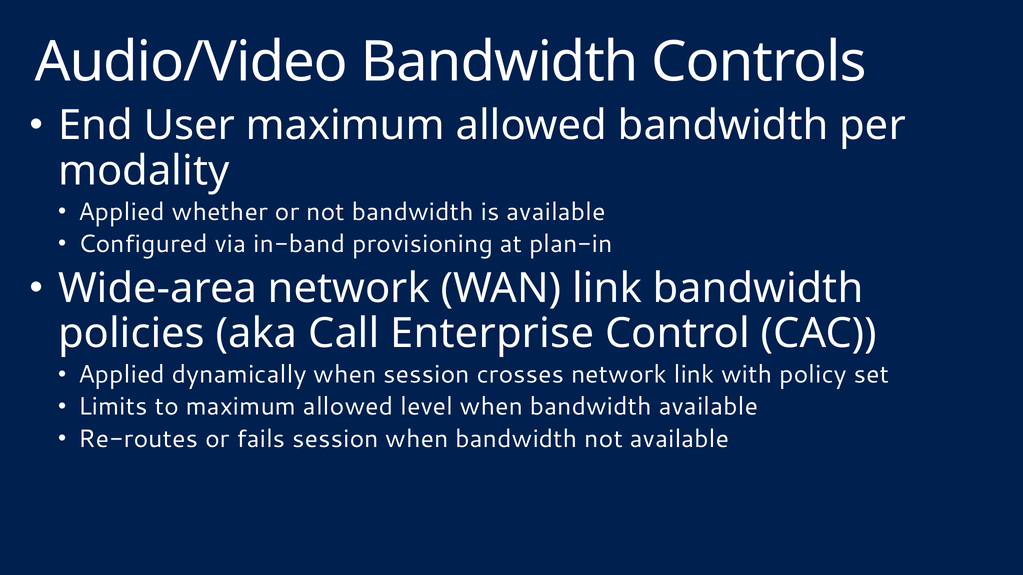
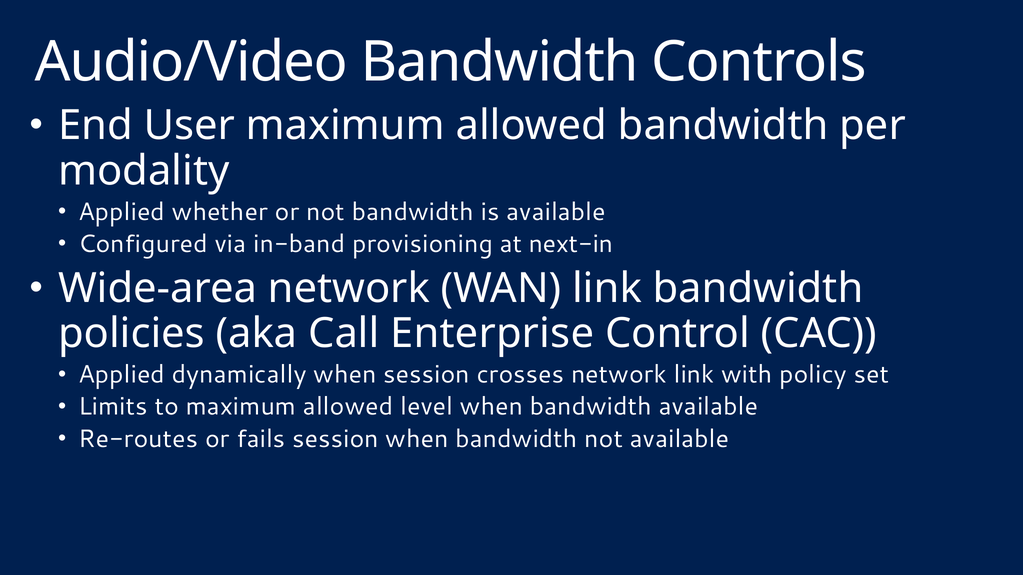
plan-in: plan-in -> next-in (571, 244)
